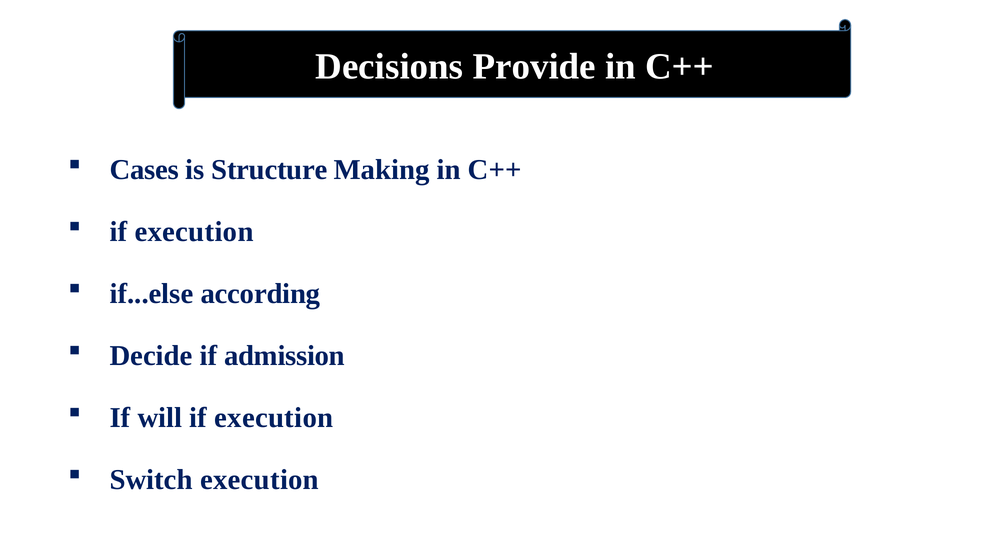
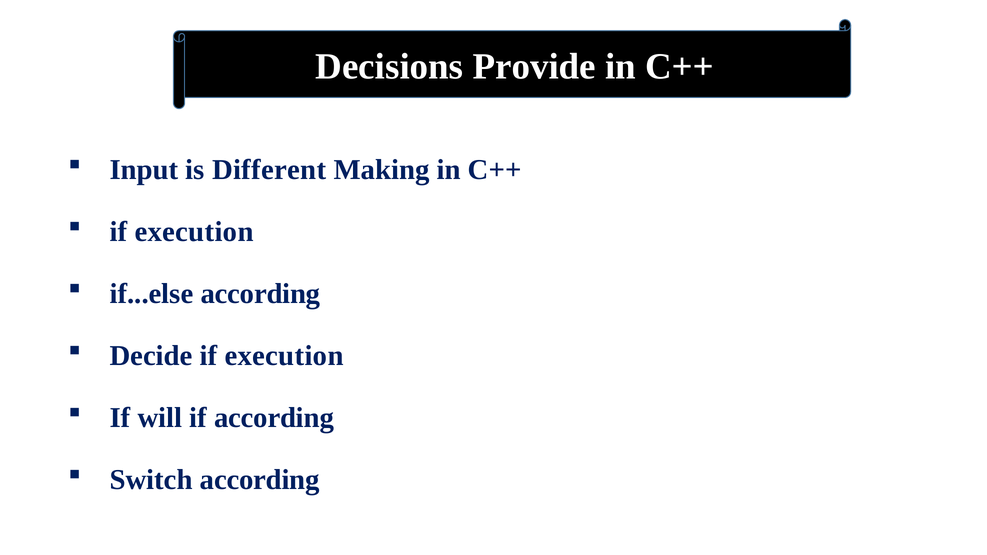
Cases: Cases -> Input (144, 170)
Structure: Structure -> Different (269, 170)
admission: admission -> execution (284, 356)
execution: execution -> according (274, 418)
Switch execution: execution -> according (260, 480)
